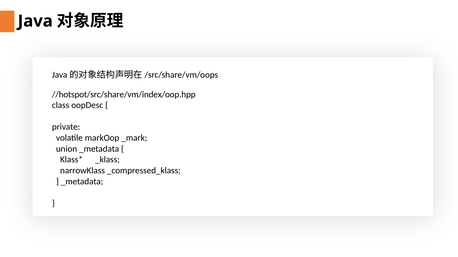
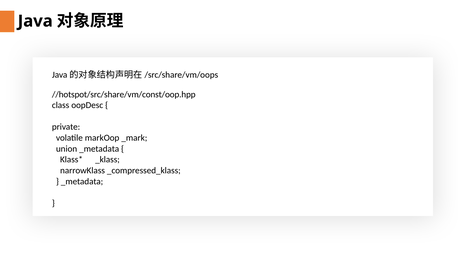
//hotspot/src/share/vm/index/oop.hpp: //hotspot/src/share/vm/index/oop.hpp -> //hotspot/src/share/vm/const/oop.hpp (124, 95)
